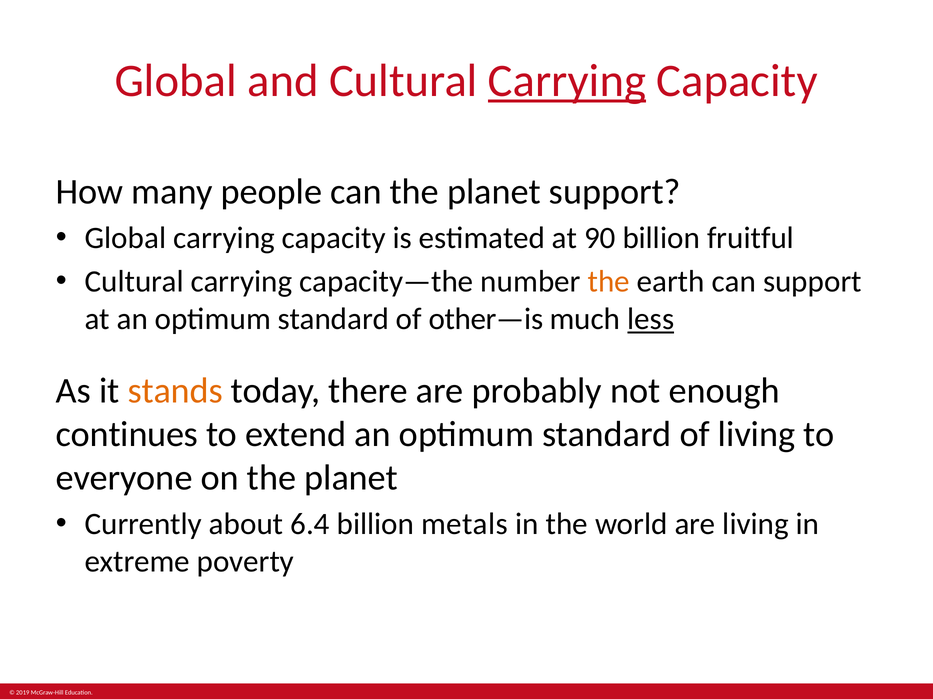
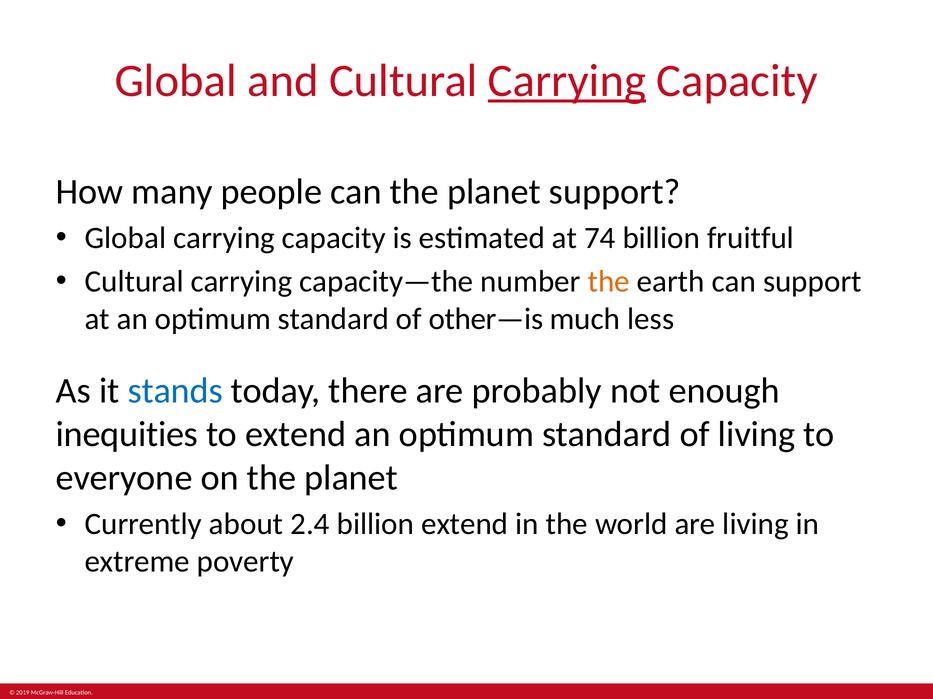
90: 90 -> 74 (600, 238)
less underline: present -> none (651, 319)
stands colour: orange -> blue (175, 391)
continues: continues -> inequities (127, 435)
6.4: 6.4 -> 2.4 (310, 525)
billion metals: metals -> extend (465, 525)
